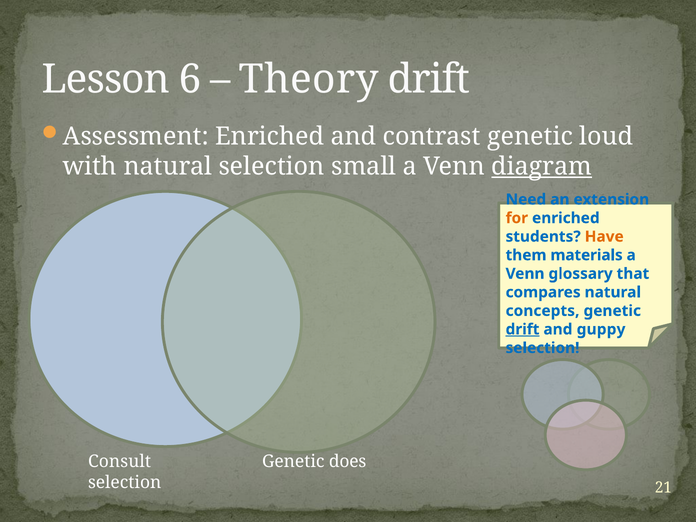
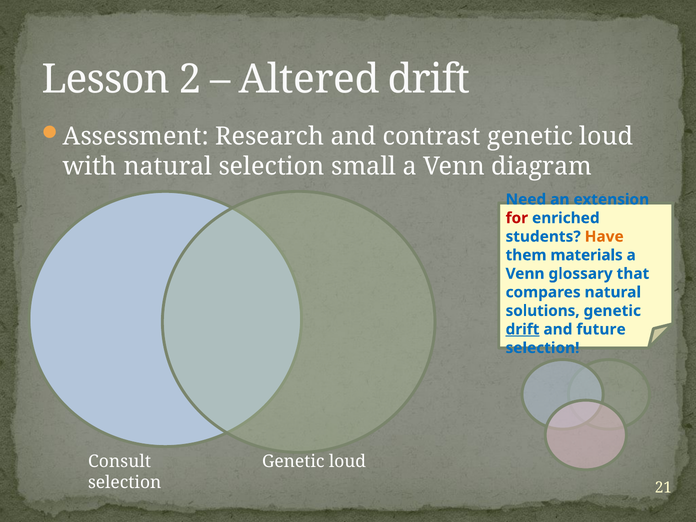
6: 6 -> 2 (190, 79)
Theory: Theory -> Altered (309, 79)
Assessment Enriched: Enriched -> Research (270, 136)
diagram underline: present -> none (542, 166)
for colour: orange -> red (517, 218)
concepts: concepts -> solutions (543, 311)
guppy: guppy -> future (601, 329)
does: does -> loud (347, 462)
